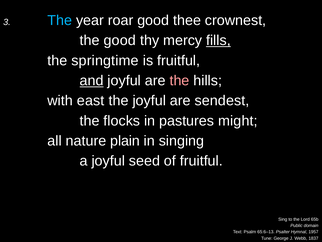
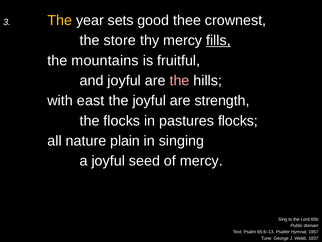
The colour: light blue -> yellow (60, 20)
roar: roar -> sets (121, 20)
the good: good -> store (120, 40)
springtime: springtime -> mountains (105, 60)
and underline: present -> none (92, 80)
sendest: sendest -> strength (222, 101)
pastures might: might -> flocks (238, 121)
of fruitful: fruitful -> mercy (201, 161)
